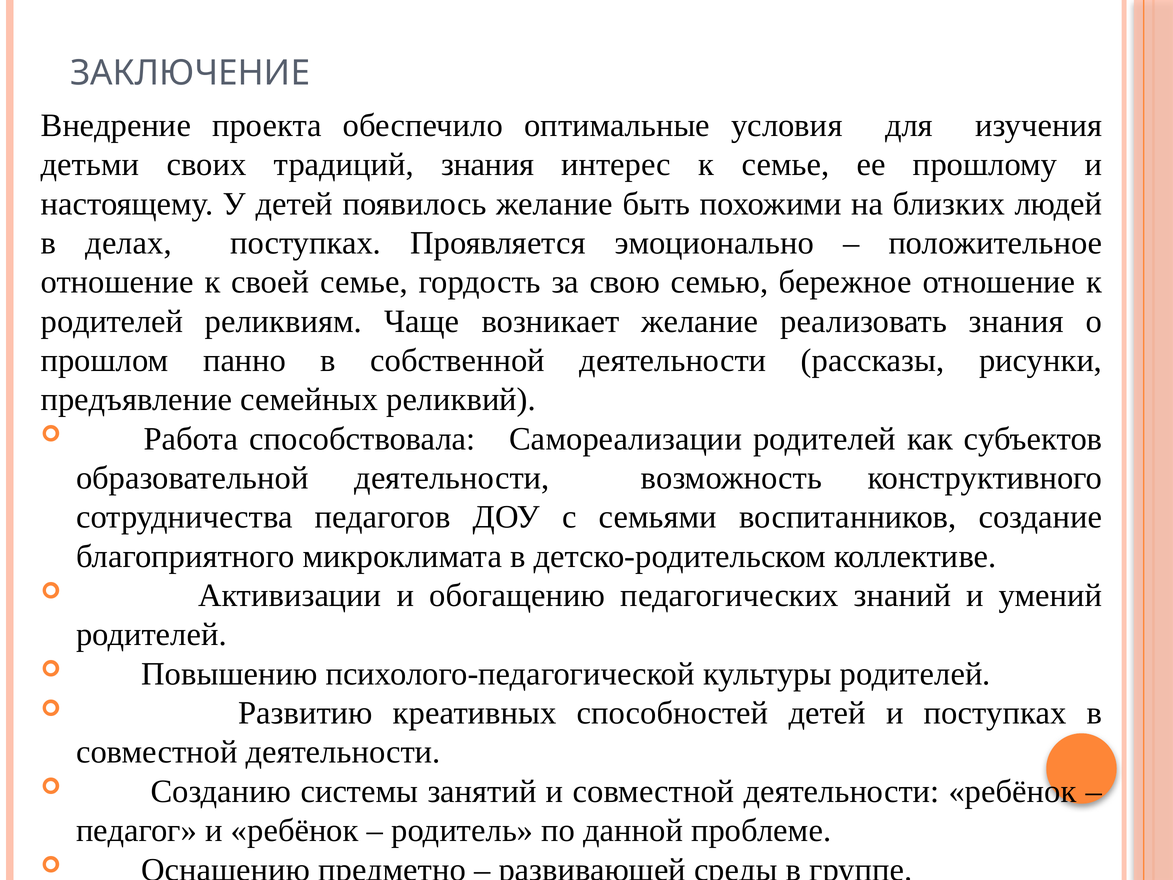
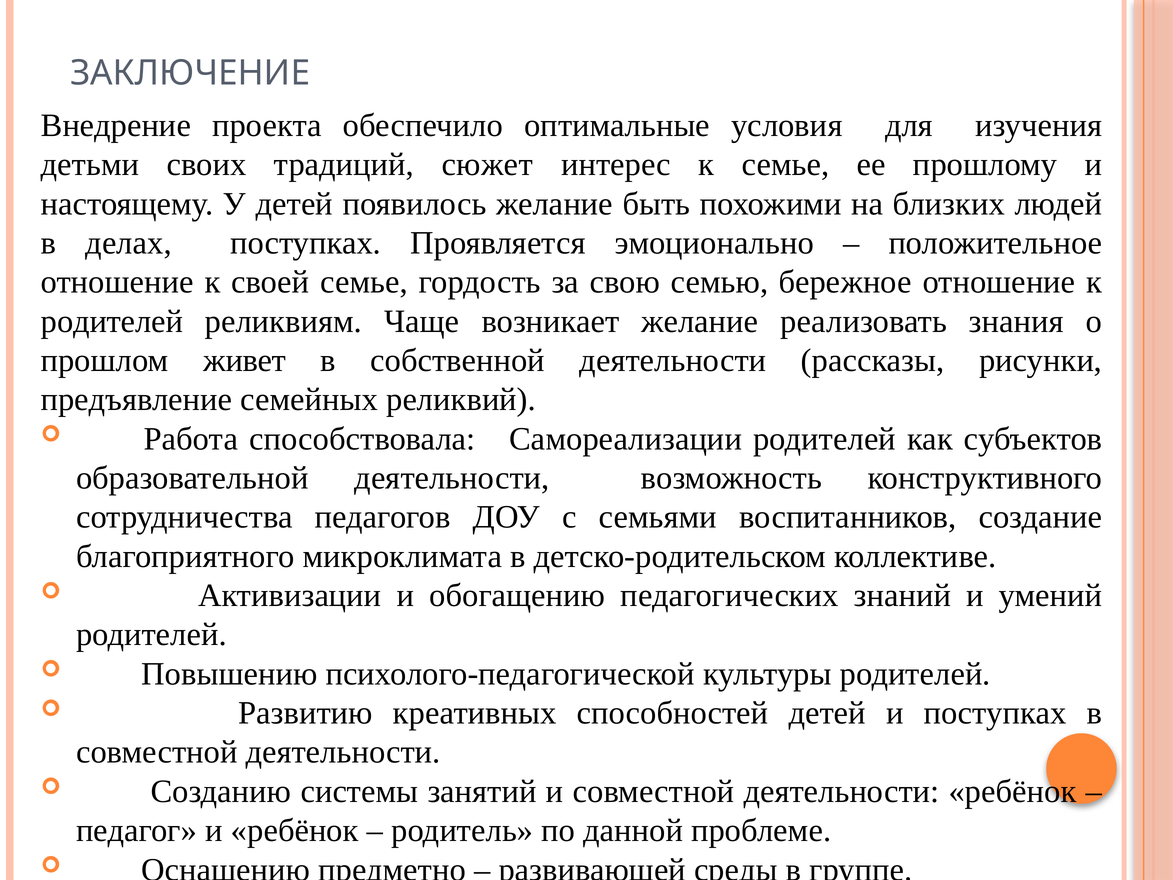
традиций знания: знания -> сюжет (487, 165)
панно: панно -> живет (245, 360)
